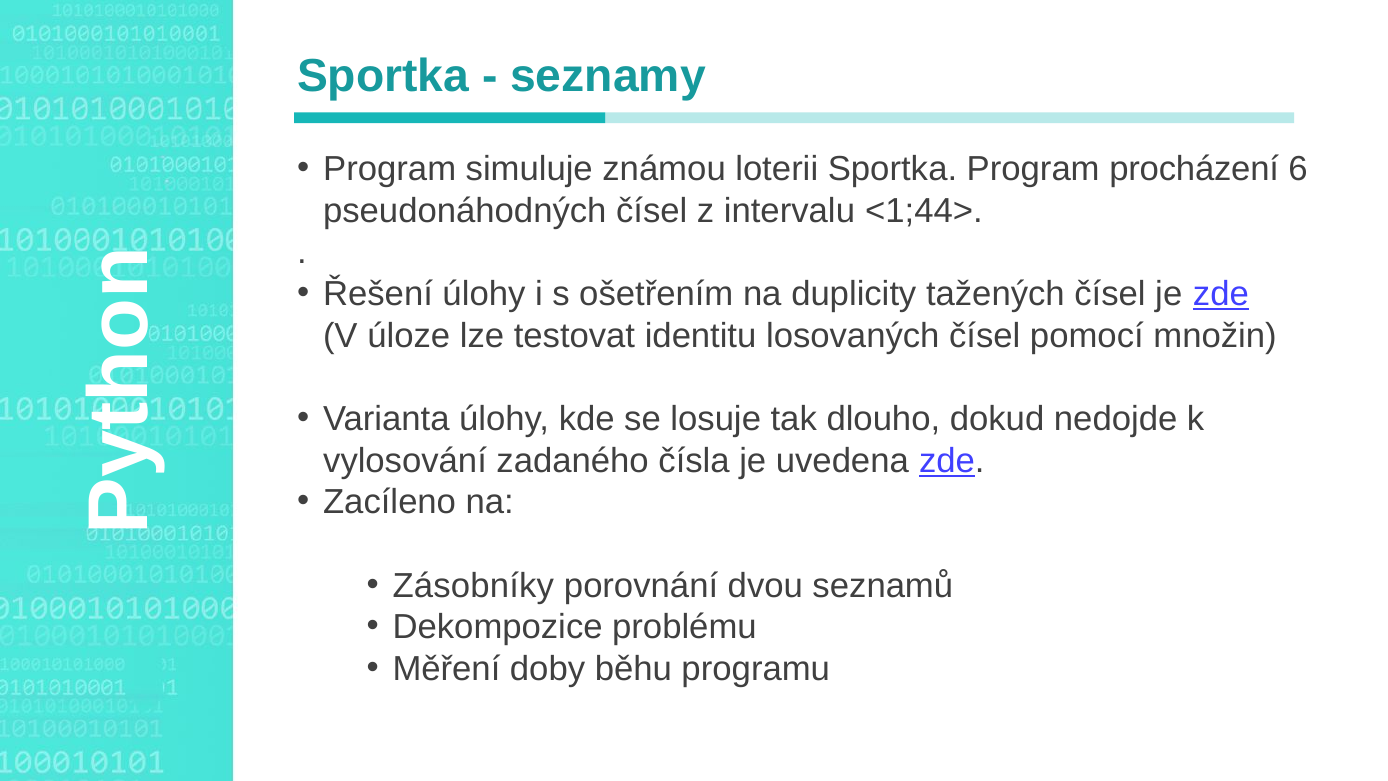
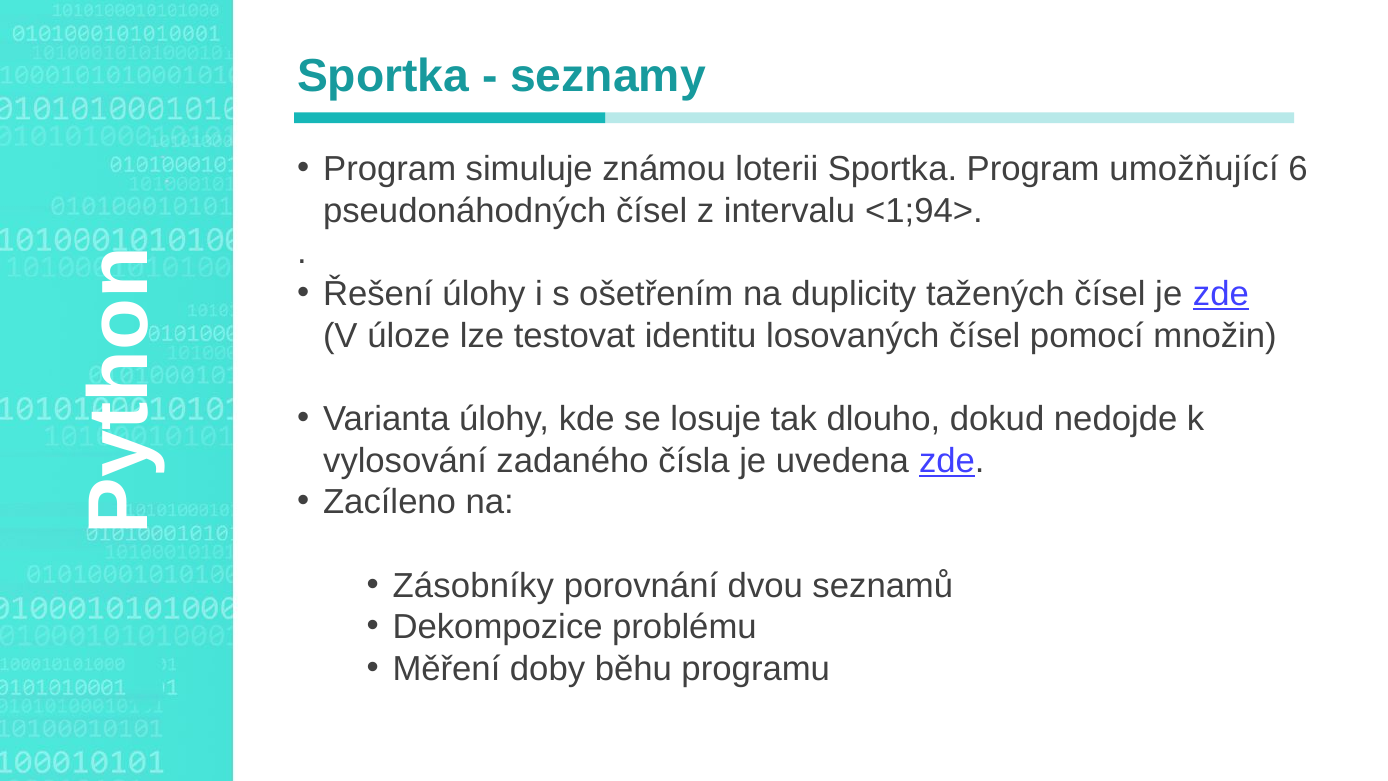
procházení: procházení -> umožňující (1194, 169)
<1;44>: <1;44> -> <1;94> (924, 211)
